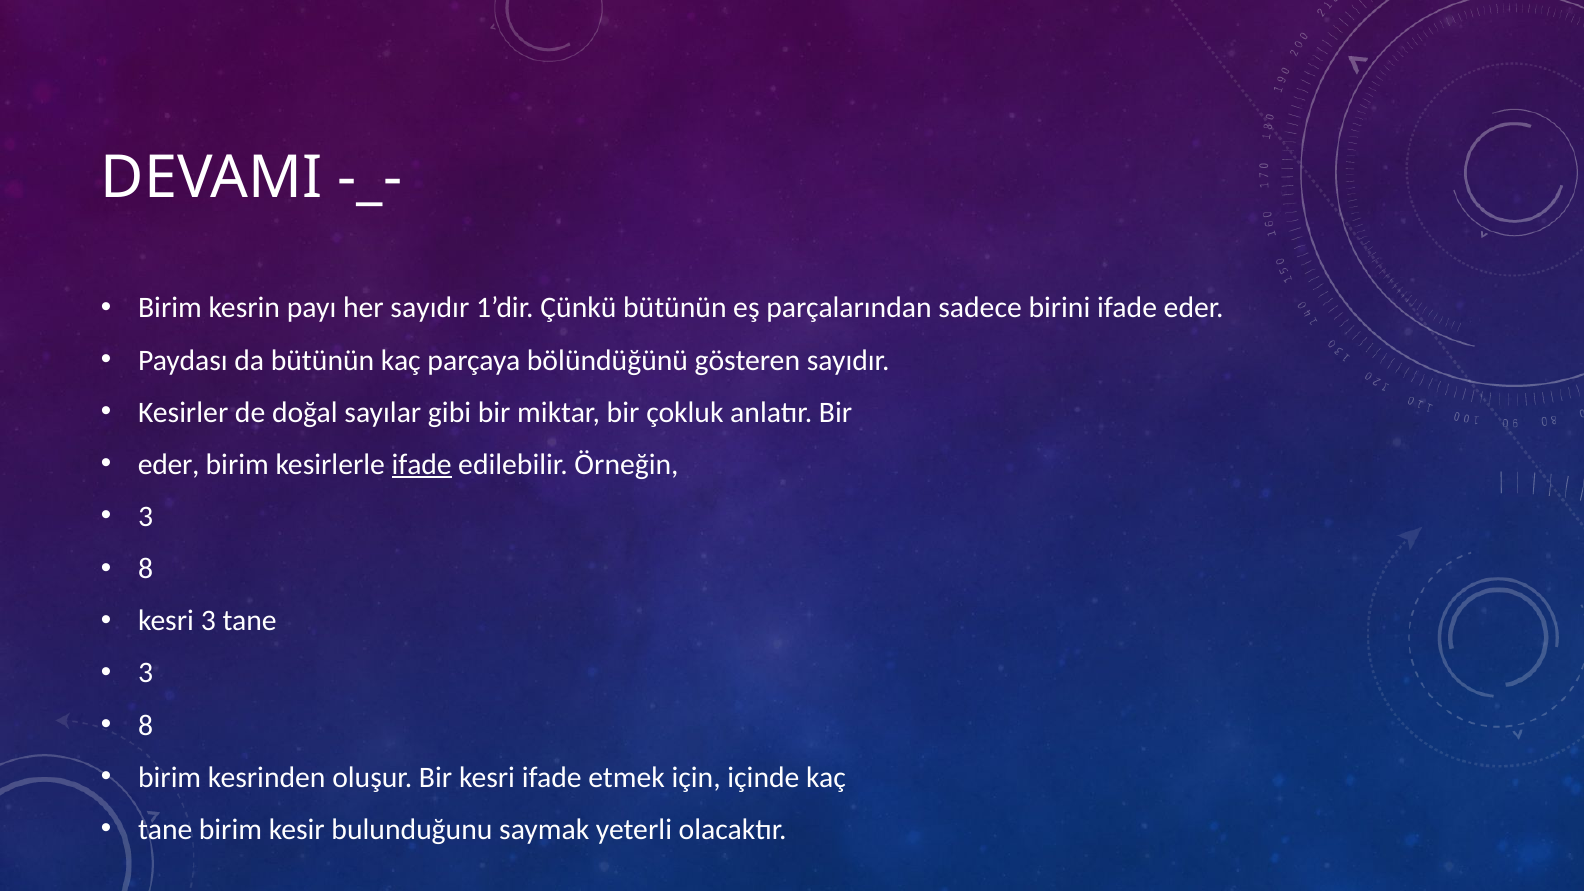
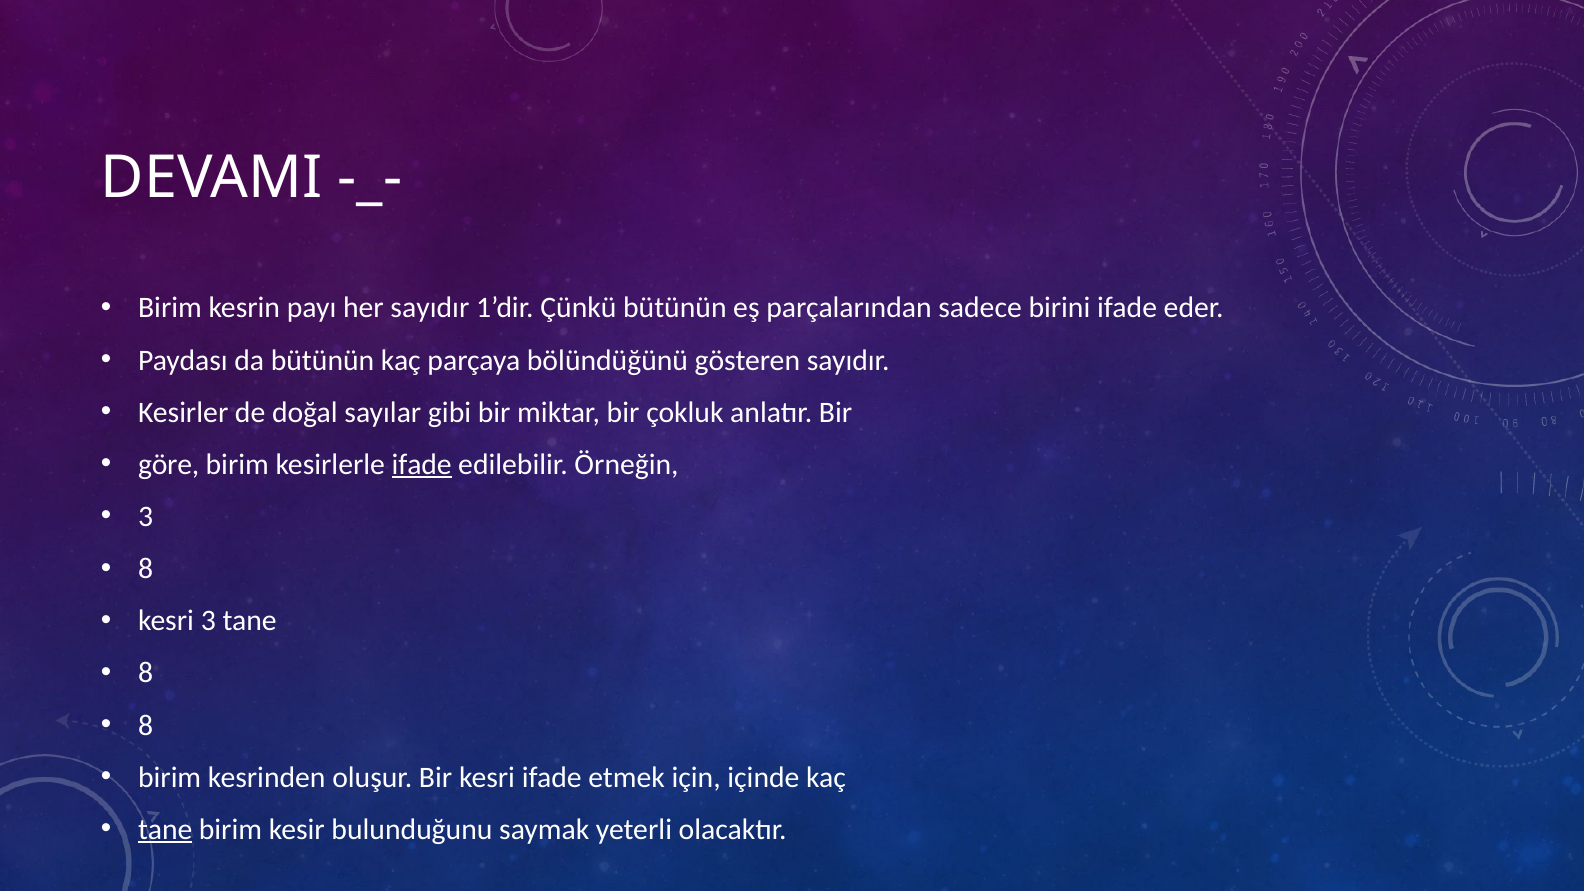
eder: eder -> göre (169, 465)
3: 3 -> 8 (146, 673)
tane underline: none -> present (165, 830)
